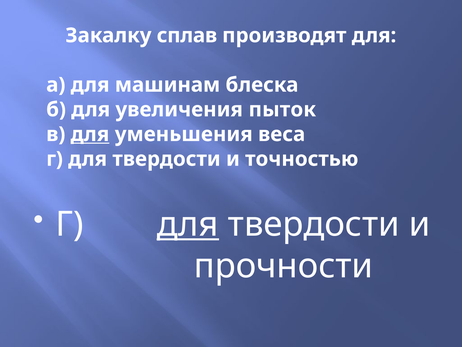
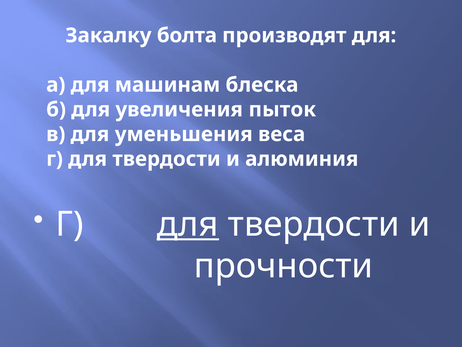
сплав: сплав -> болта (187, 35)
для underline: present -> none (90, 134)
точностью: точностью -> алюминия (302, 159)
